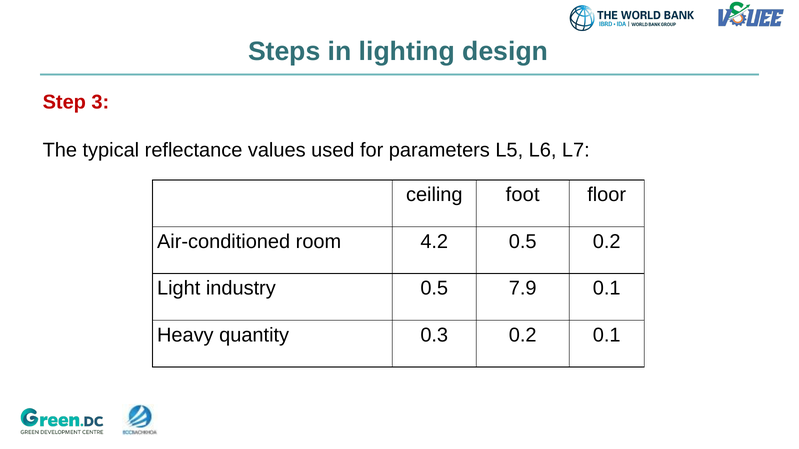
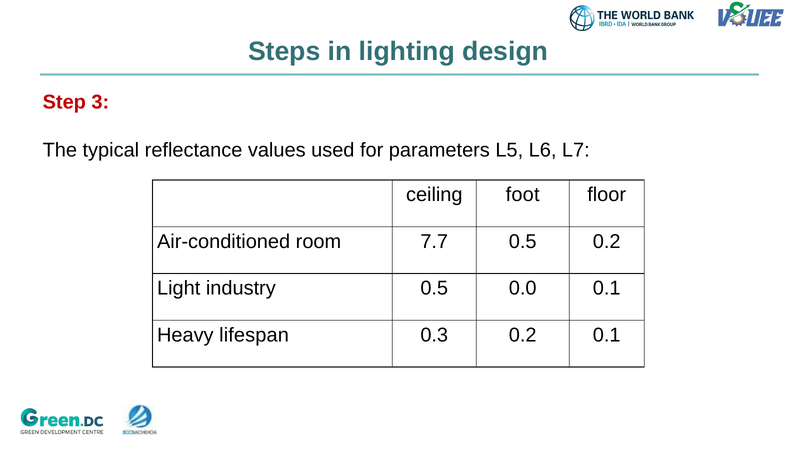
4.2: 4.2 -> 7.7 (434, 242)
7.9: 7.9 -> 0.0 (523, 289)
quantity: quantity -> lifespan (254, 335)
